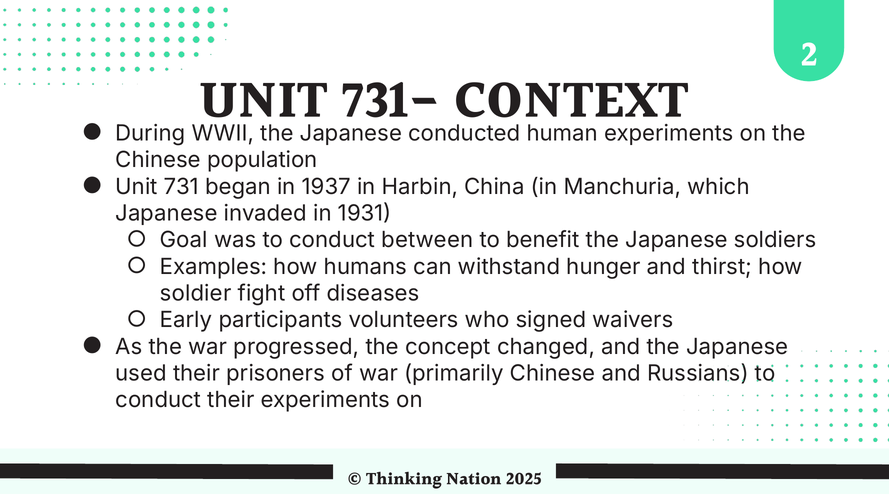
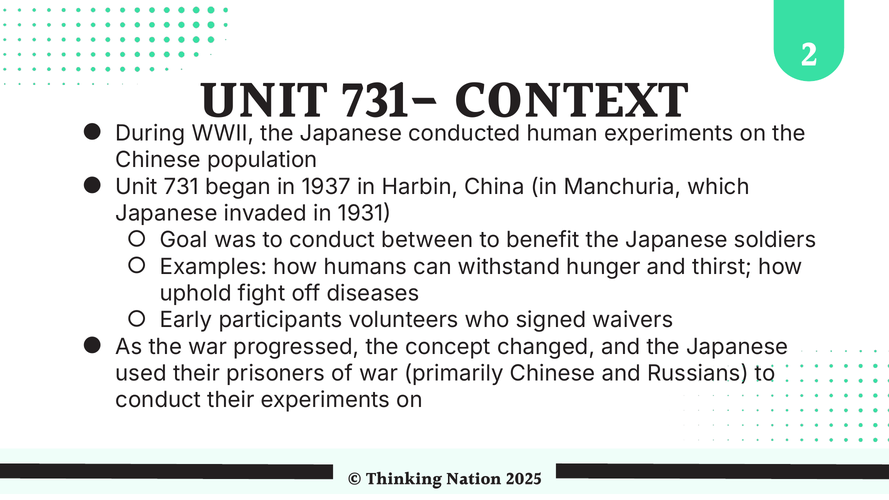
soldier: soldier -> uphold (196, 293)
